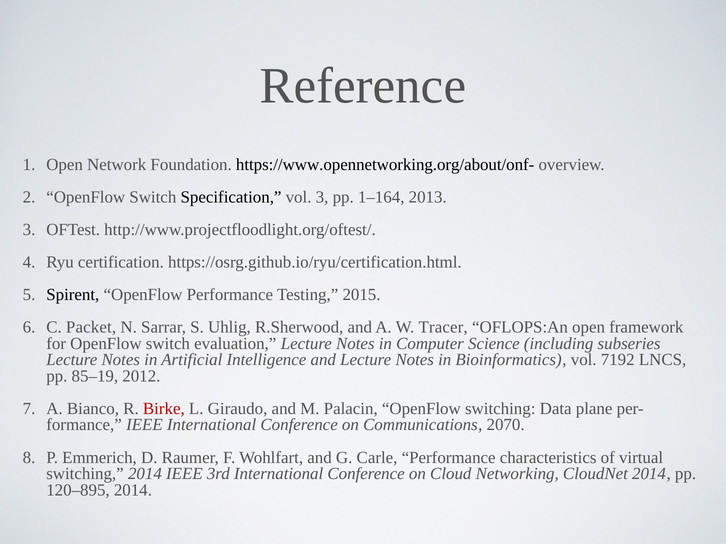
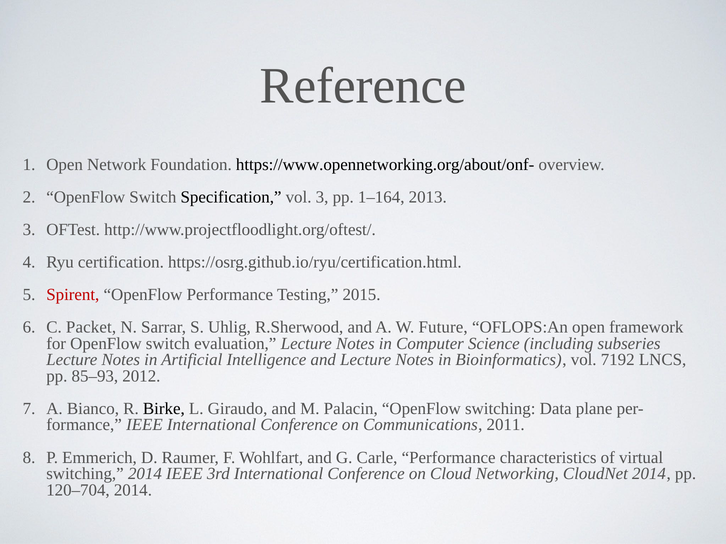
Spirent colour: black -> red (73, 295)
Tracer: Tracer -> Future (443, 328)
85–19: 85–19 -> 85–93 (95, 376)
Birke colour: red -> black (164, 409)
2070: 2070 -> 2011 (506, 425)
120–895: 120–895 -> 120–704 (78, 490)
